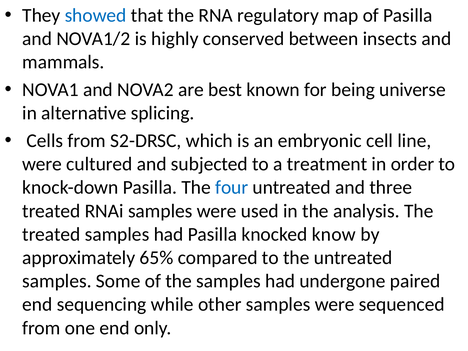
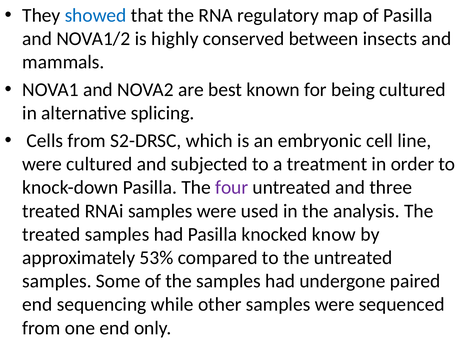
being universe: universe -> cultured (412, 90)
four colour: blue -> purple (232, 188)
65%: 65% -> 53% (156, 258)
